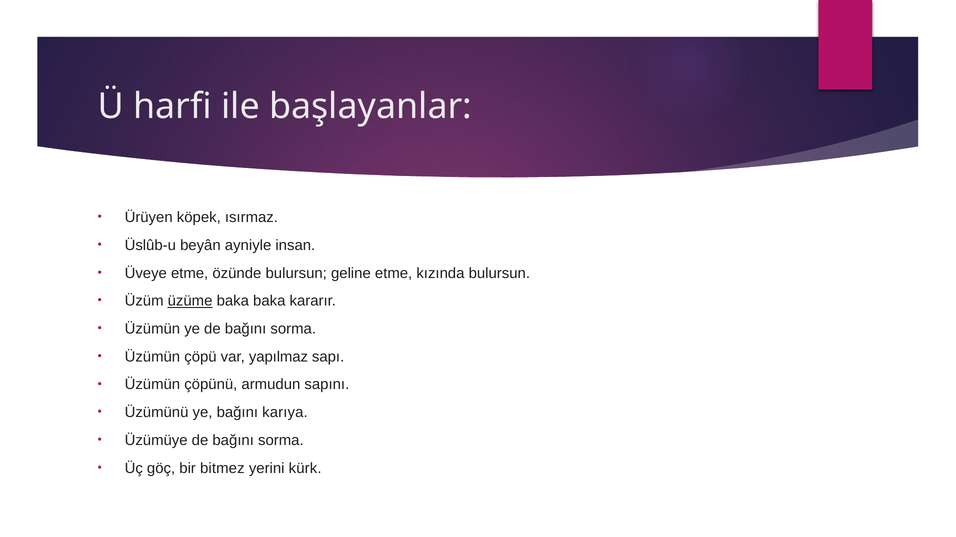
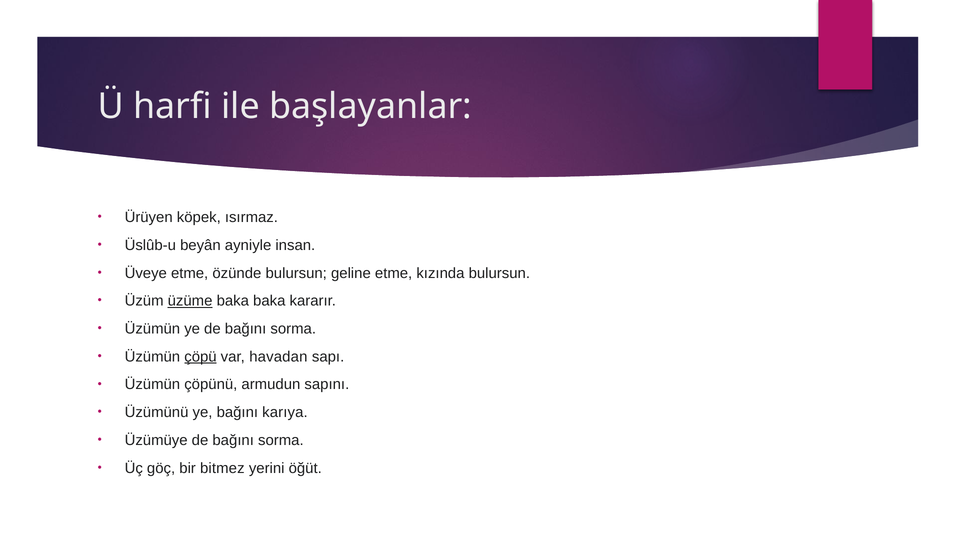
çöpü underline: none -> present (200, 357)
yapılmaz: yapılmaz -> havadan (278, 357)
kürk: kürk -> öğüt (305, 469)
